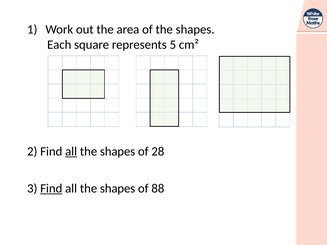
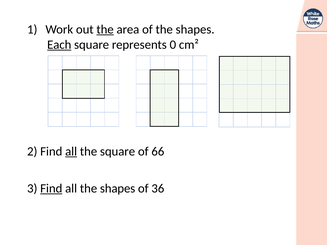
the underline: none -> present (105, 29)
Each underline: none -> present (59, 45)
5: 5 -> 0 (173, 45)
shapes: shapes -> square (118, 152)
28: 28 -> 66 (158, 152)
88: 88 -> 36 (158, 189)
